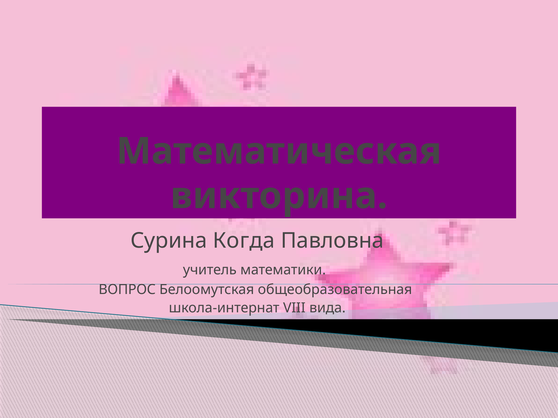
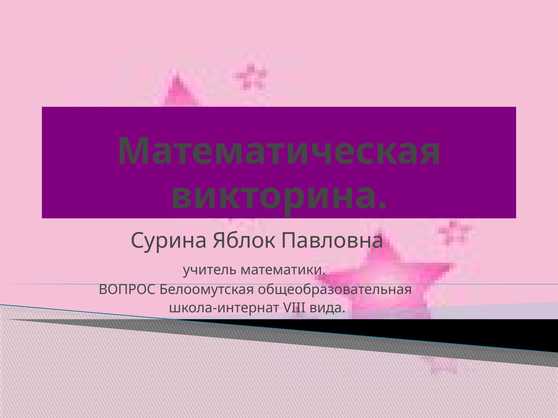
Когда: Когда -> Яблок (244, 241)
